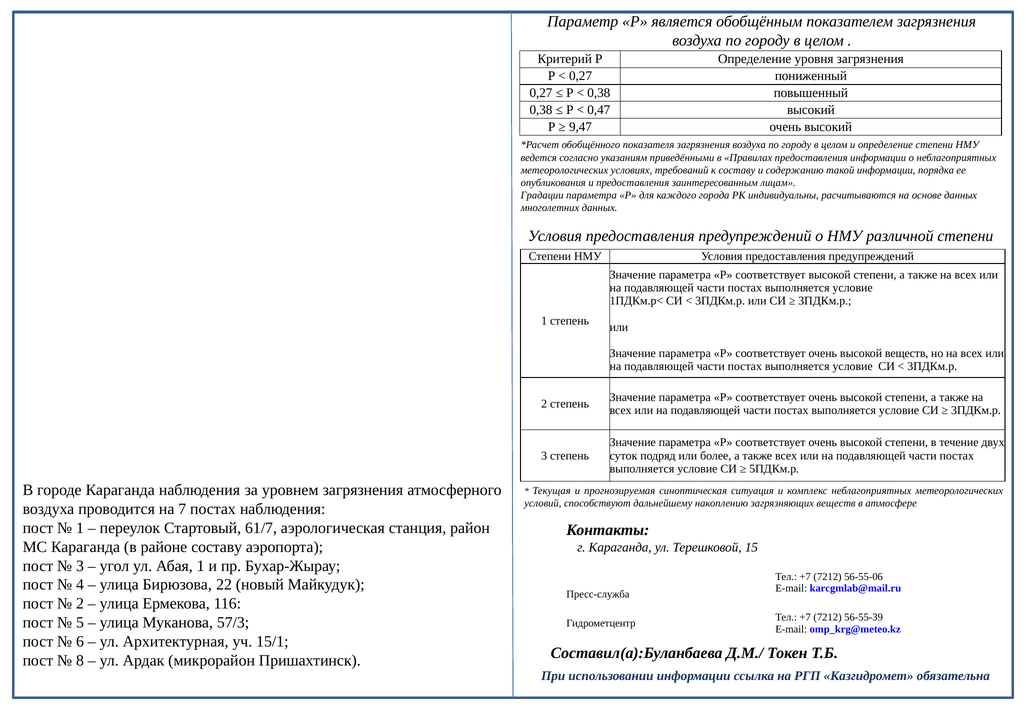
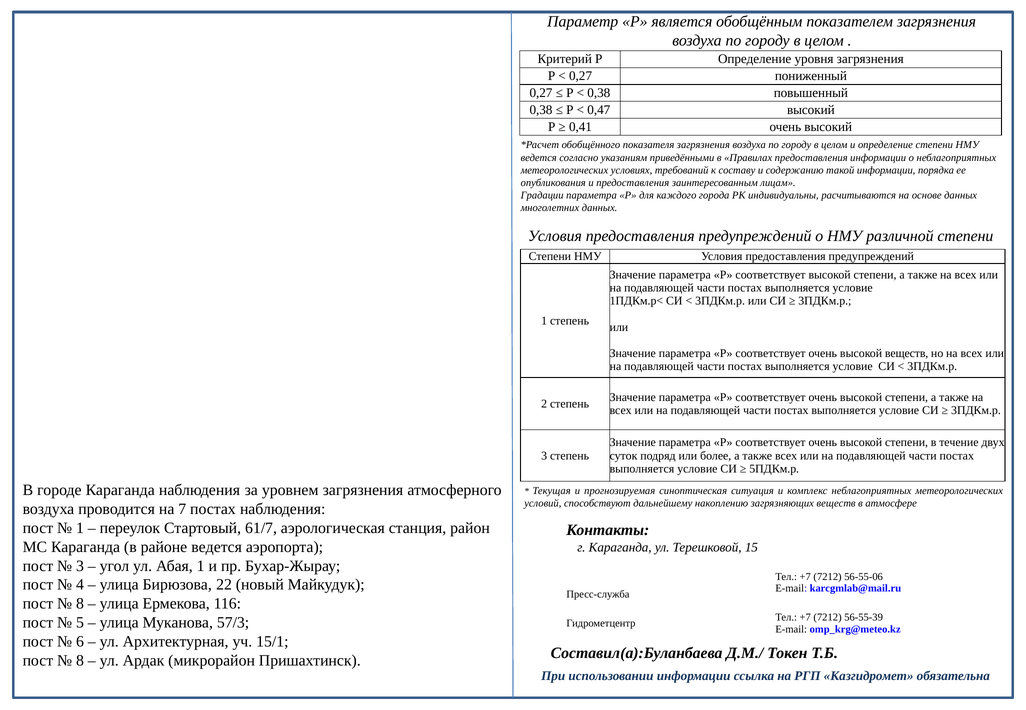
9,47: 9,47 -> 0,41 (580, 127)
районе составу: составу -> ведется (217, 547)
2: 2 -> 8 (80, 604)
